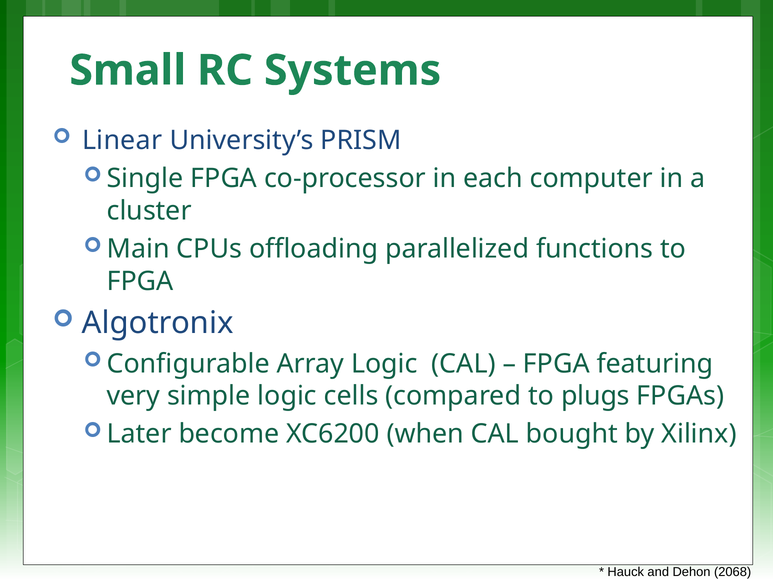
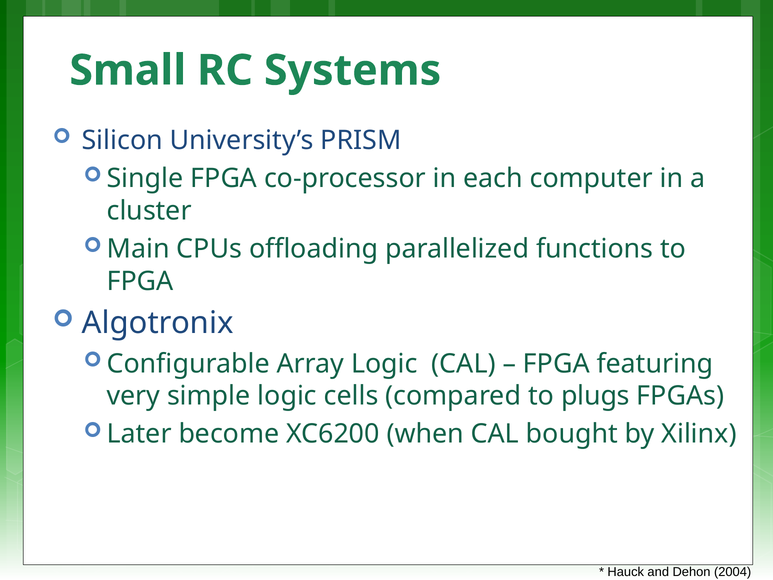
Linear: Linear -> Silicon (122, 140)
2068: 2068 -> 2004 (733, 572)
